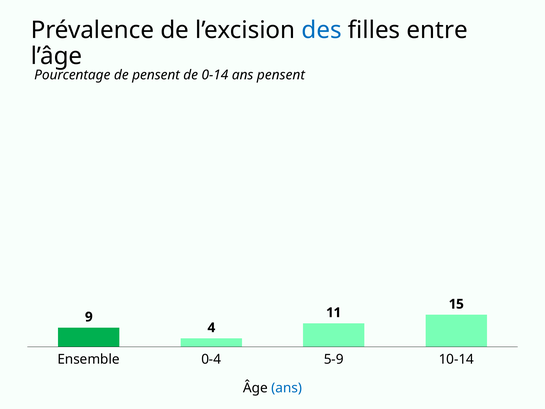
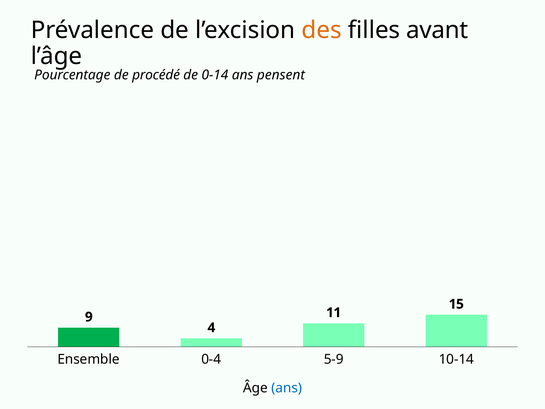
des colour: blue -> orange (322, 30)
entre: entre -> avant (437, 30)
de pensent: pensent -> procédé (156, 75)
